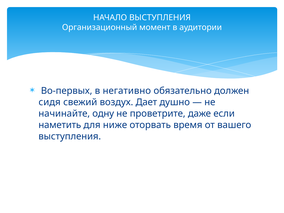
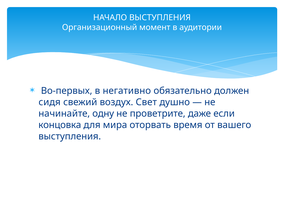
Дает: Дает -> Свет (146, 102)
наметить: наметить -> концовка (60, 125)
ниже: ниже -> мира (115, 125)
